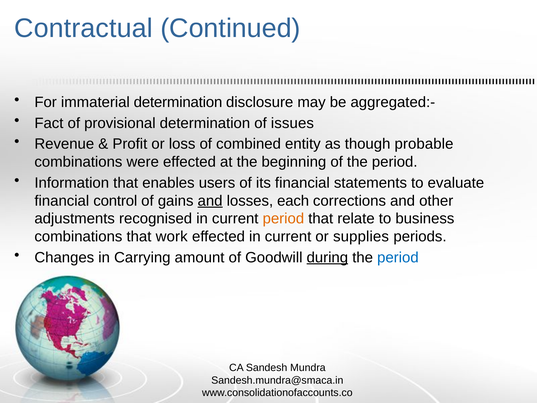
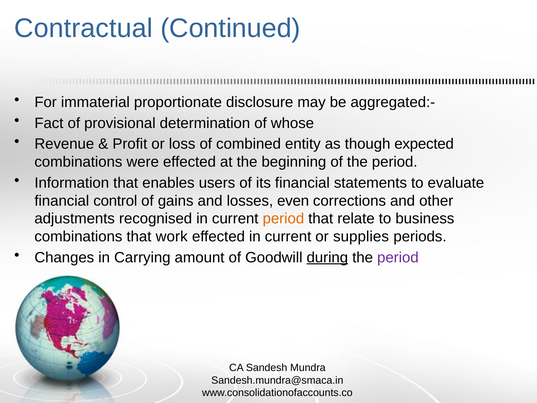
immaterial determination: determination -> proportionate (178, 102)
issues: issues -> whose (292, 123)
probable: probable -> expected (424, 144)
and underline: present -> none (210, 201)
each: each -> even (293, 201)
period colour: blue -> purple (398, 257)
